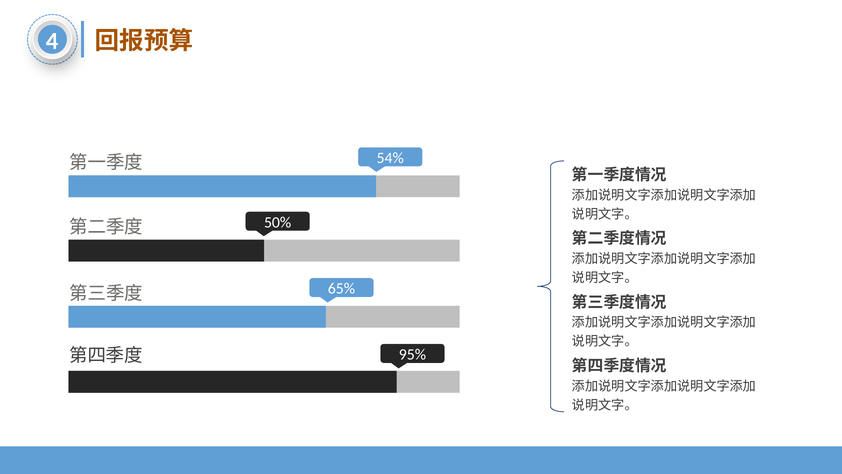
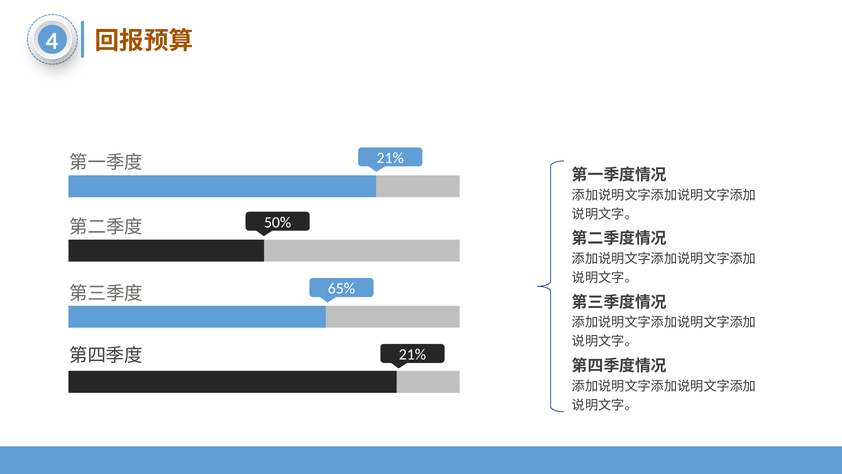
54%: 54% -> 21% (390, 158)
95%: 95% -> 21% (412, 354)
